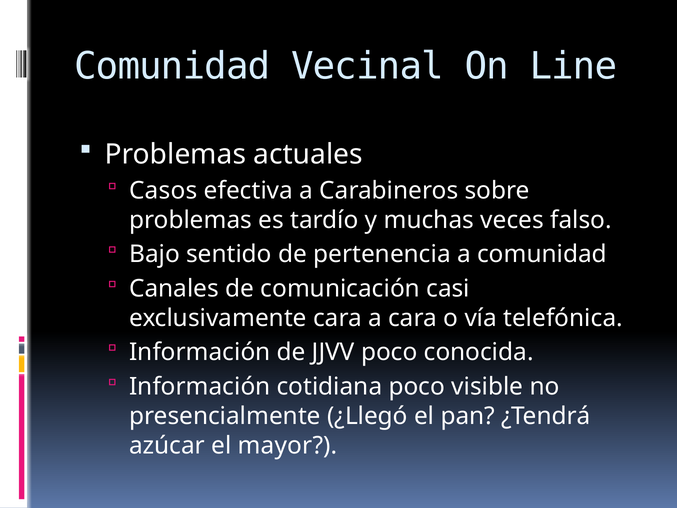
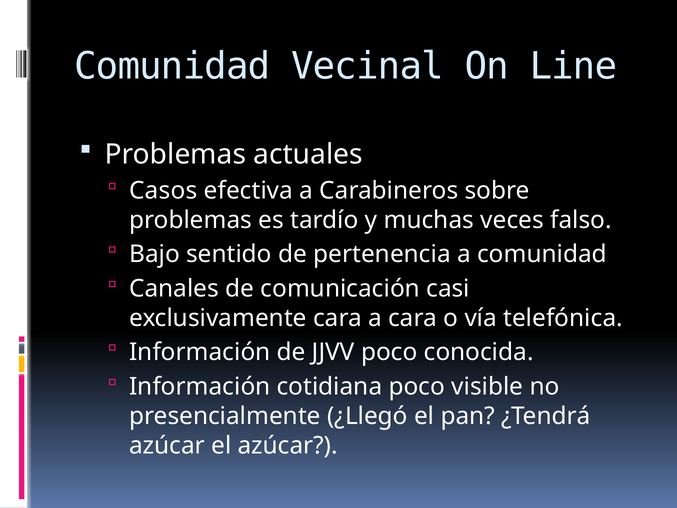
el mayor: mayor -> azúcar (288, 445)
